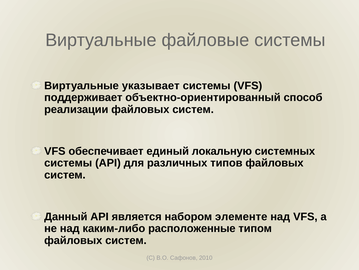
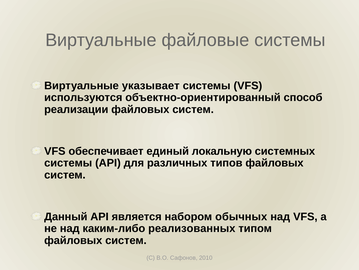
поддерживает: поддерживает -> используются (83, 97)
элементе: элементе -> обычных (241, 216)
расположенные: расположенные -> реализованных (192, 228)
